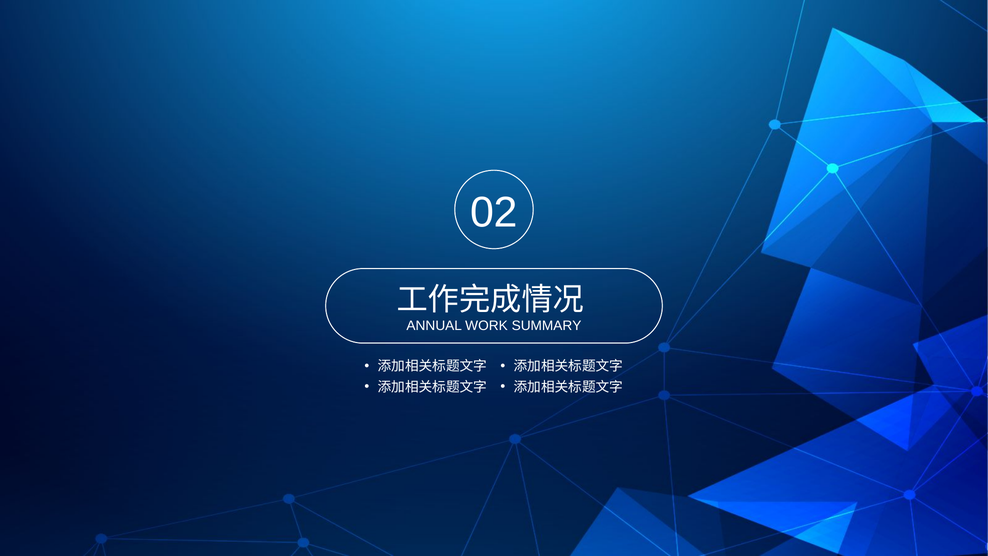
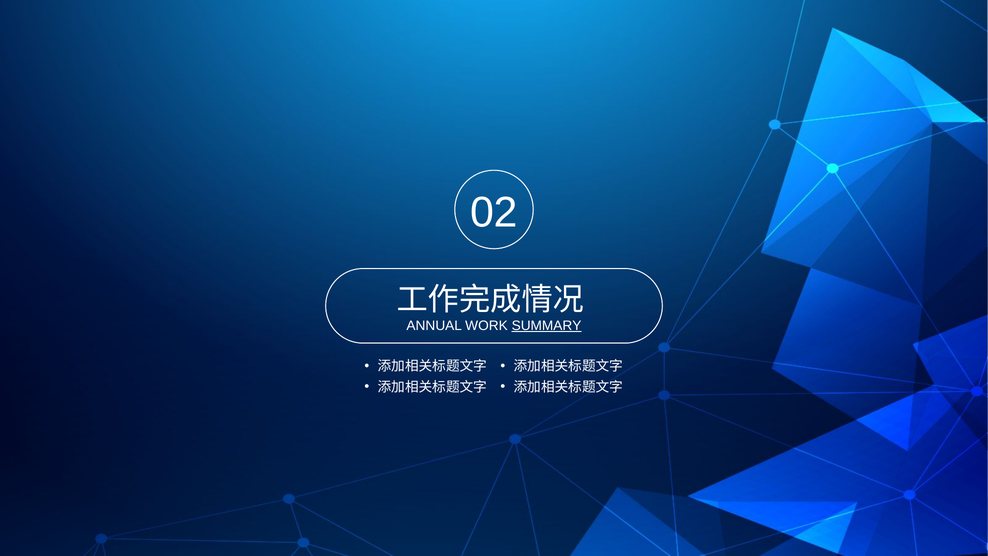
SUMMARY underline: none -> present (547, 325)
